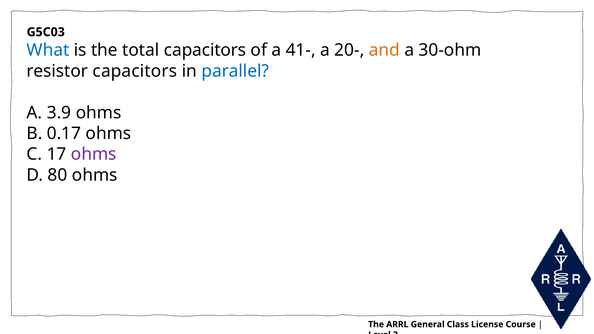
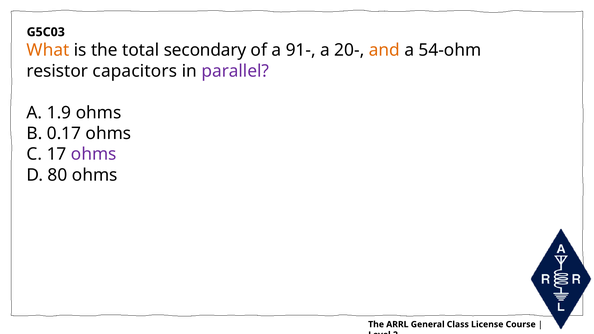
What colour: blue -> orange (48, 50)
total capacitors: capacitors -> secondary (205, 50)
41-: 41- -> 91- (301, 50)
30-ohm: 30-ohm -> 54-ohm (450, 50)
parallel colour: blue -> purple (235, 71)
3.9: 3.9 -> 1.9 (59, 113)
